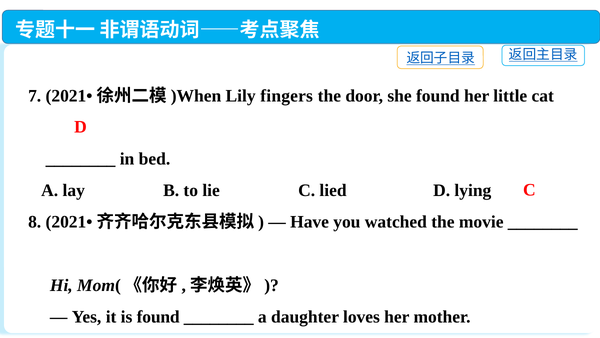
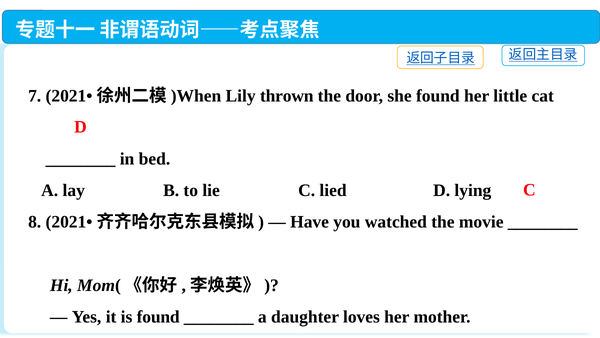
fingers: fingers -> thrown (287, 96)
